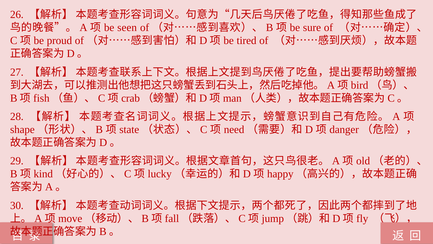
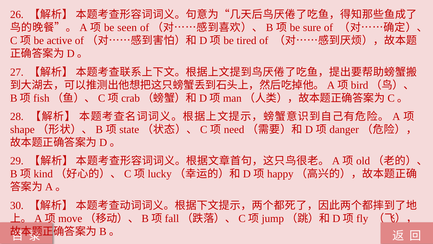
proud: proud -> active (59, 41)
